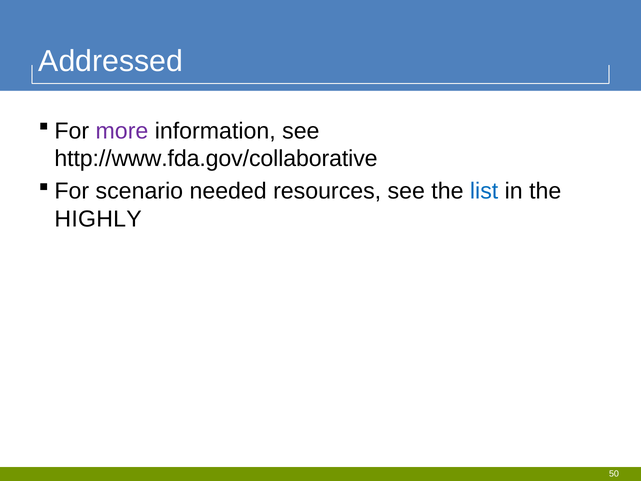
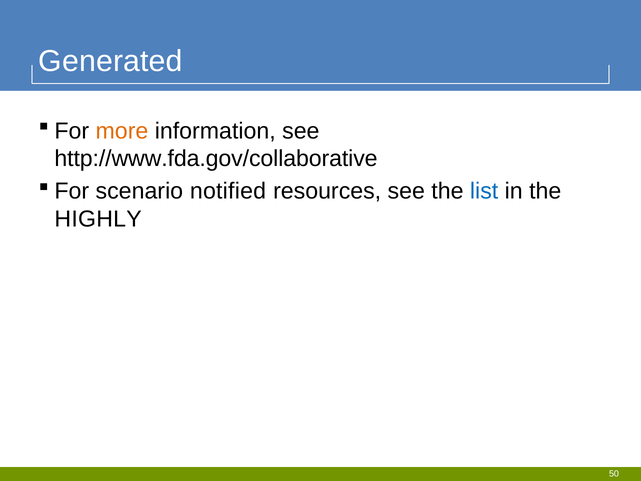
Addressed: Addressed -> Generated (111, 61)
more colour: purple -> orange (122, 131)
needed: needed -> notified (228, 191)
